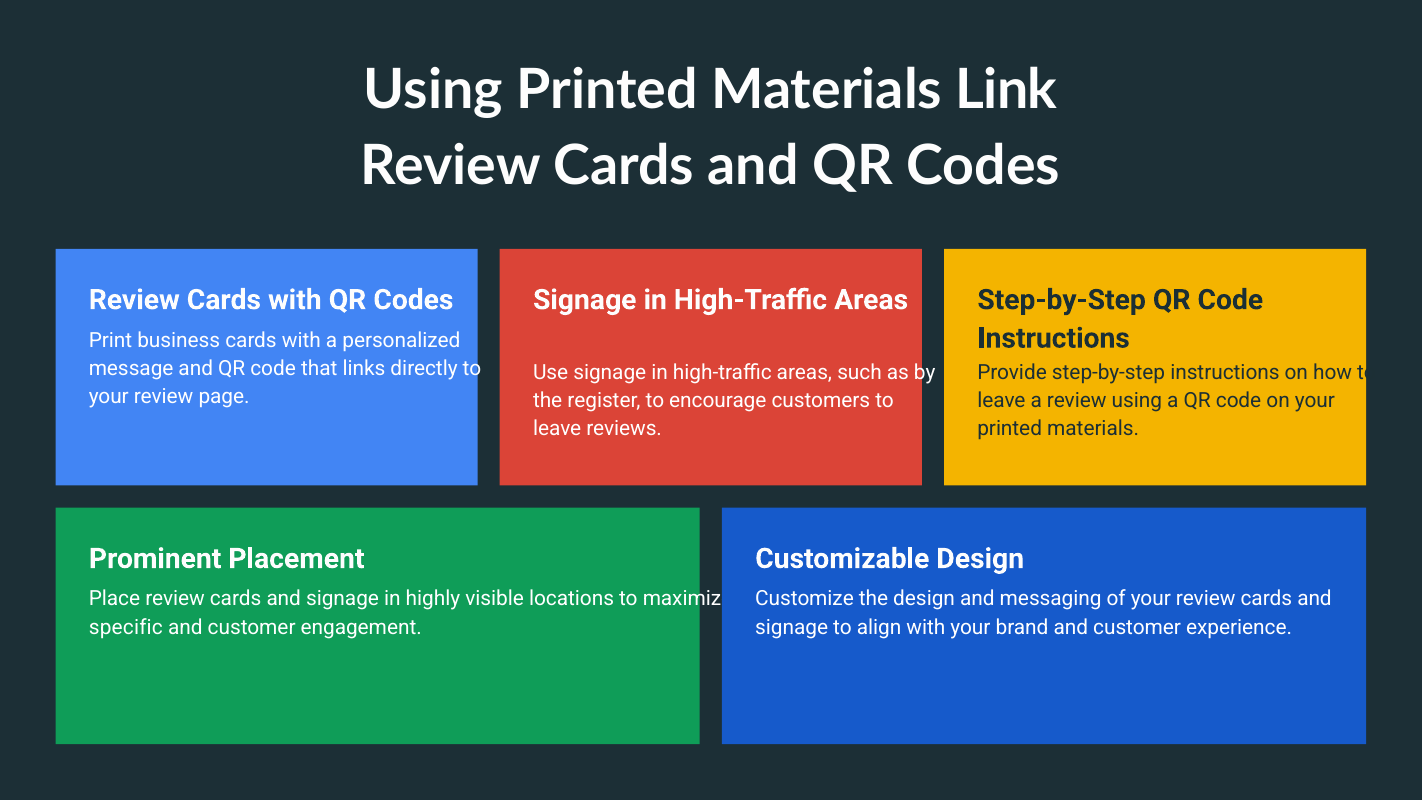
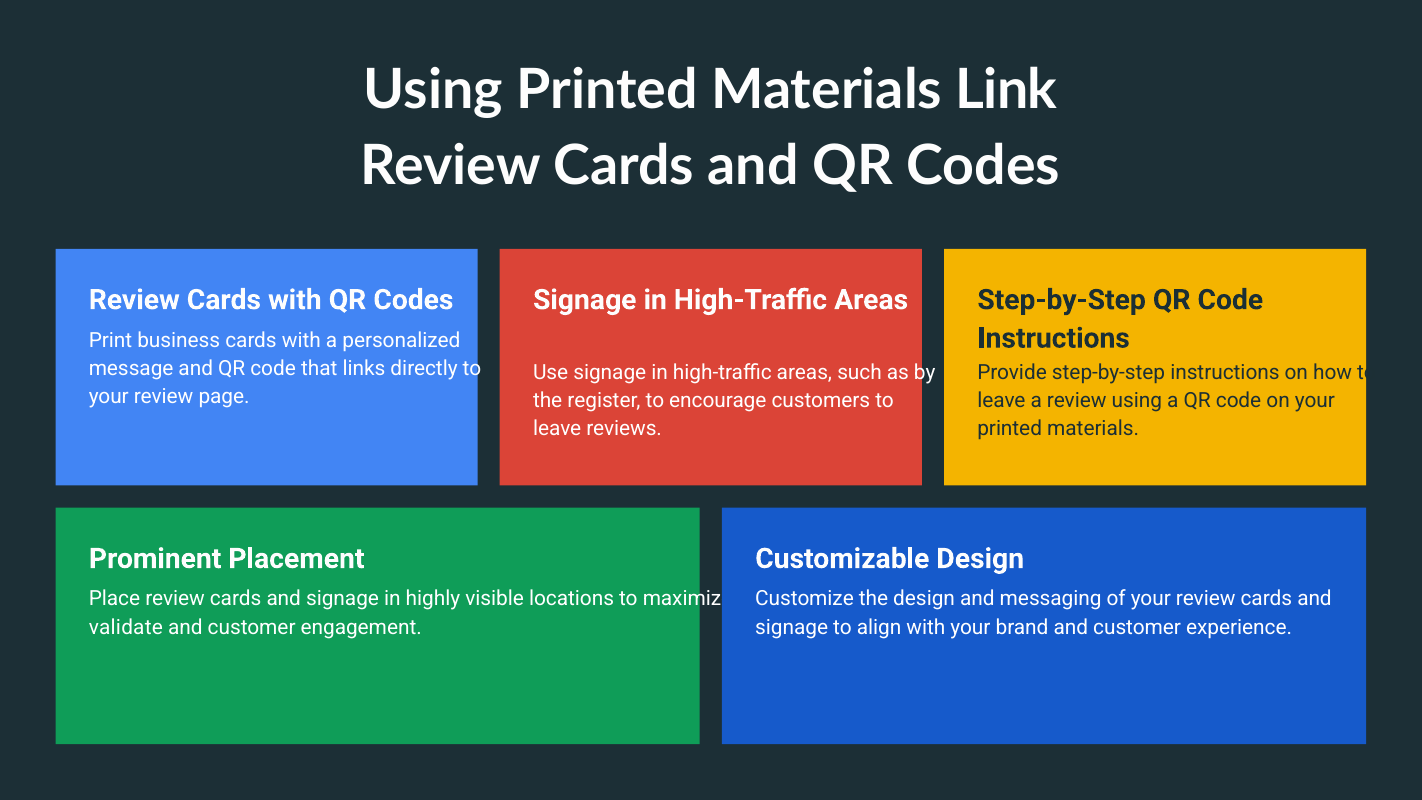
specific: specific -> validate (126, 627)
